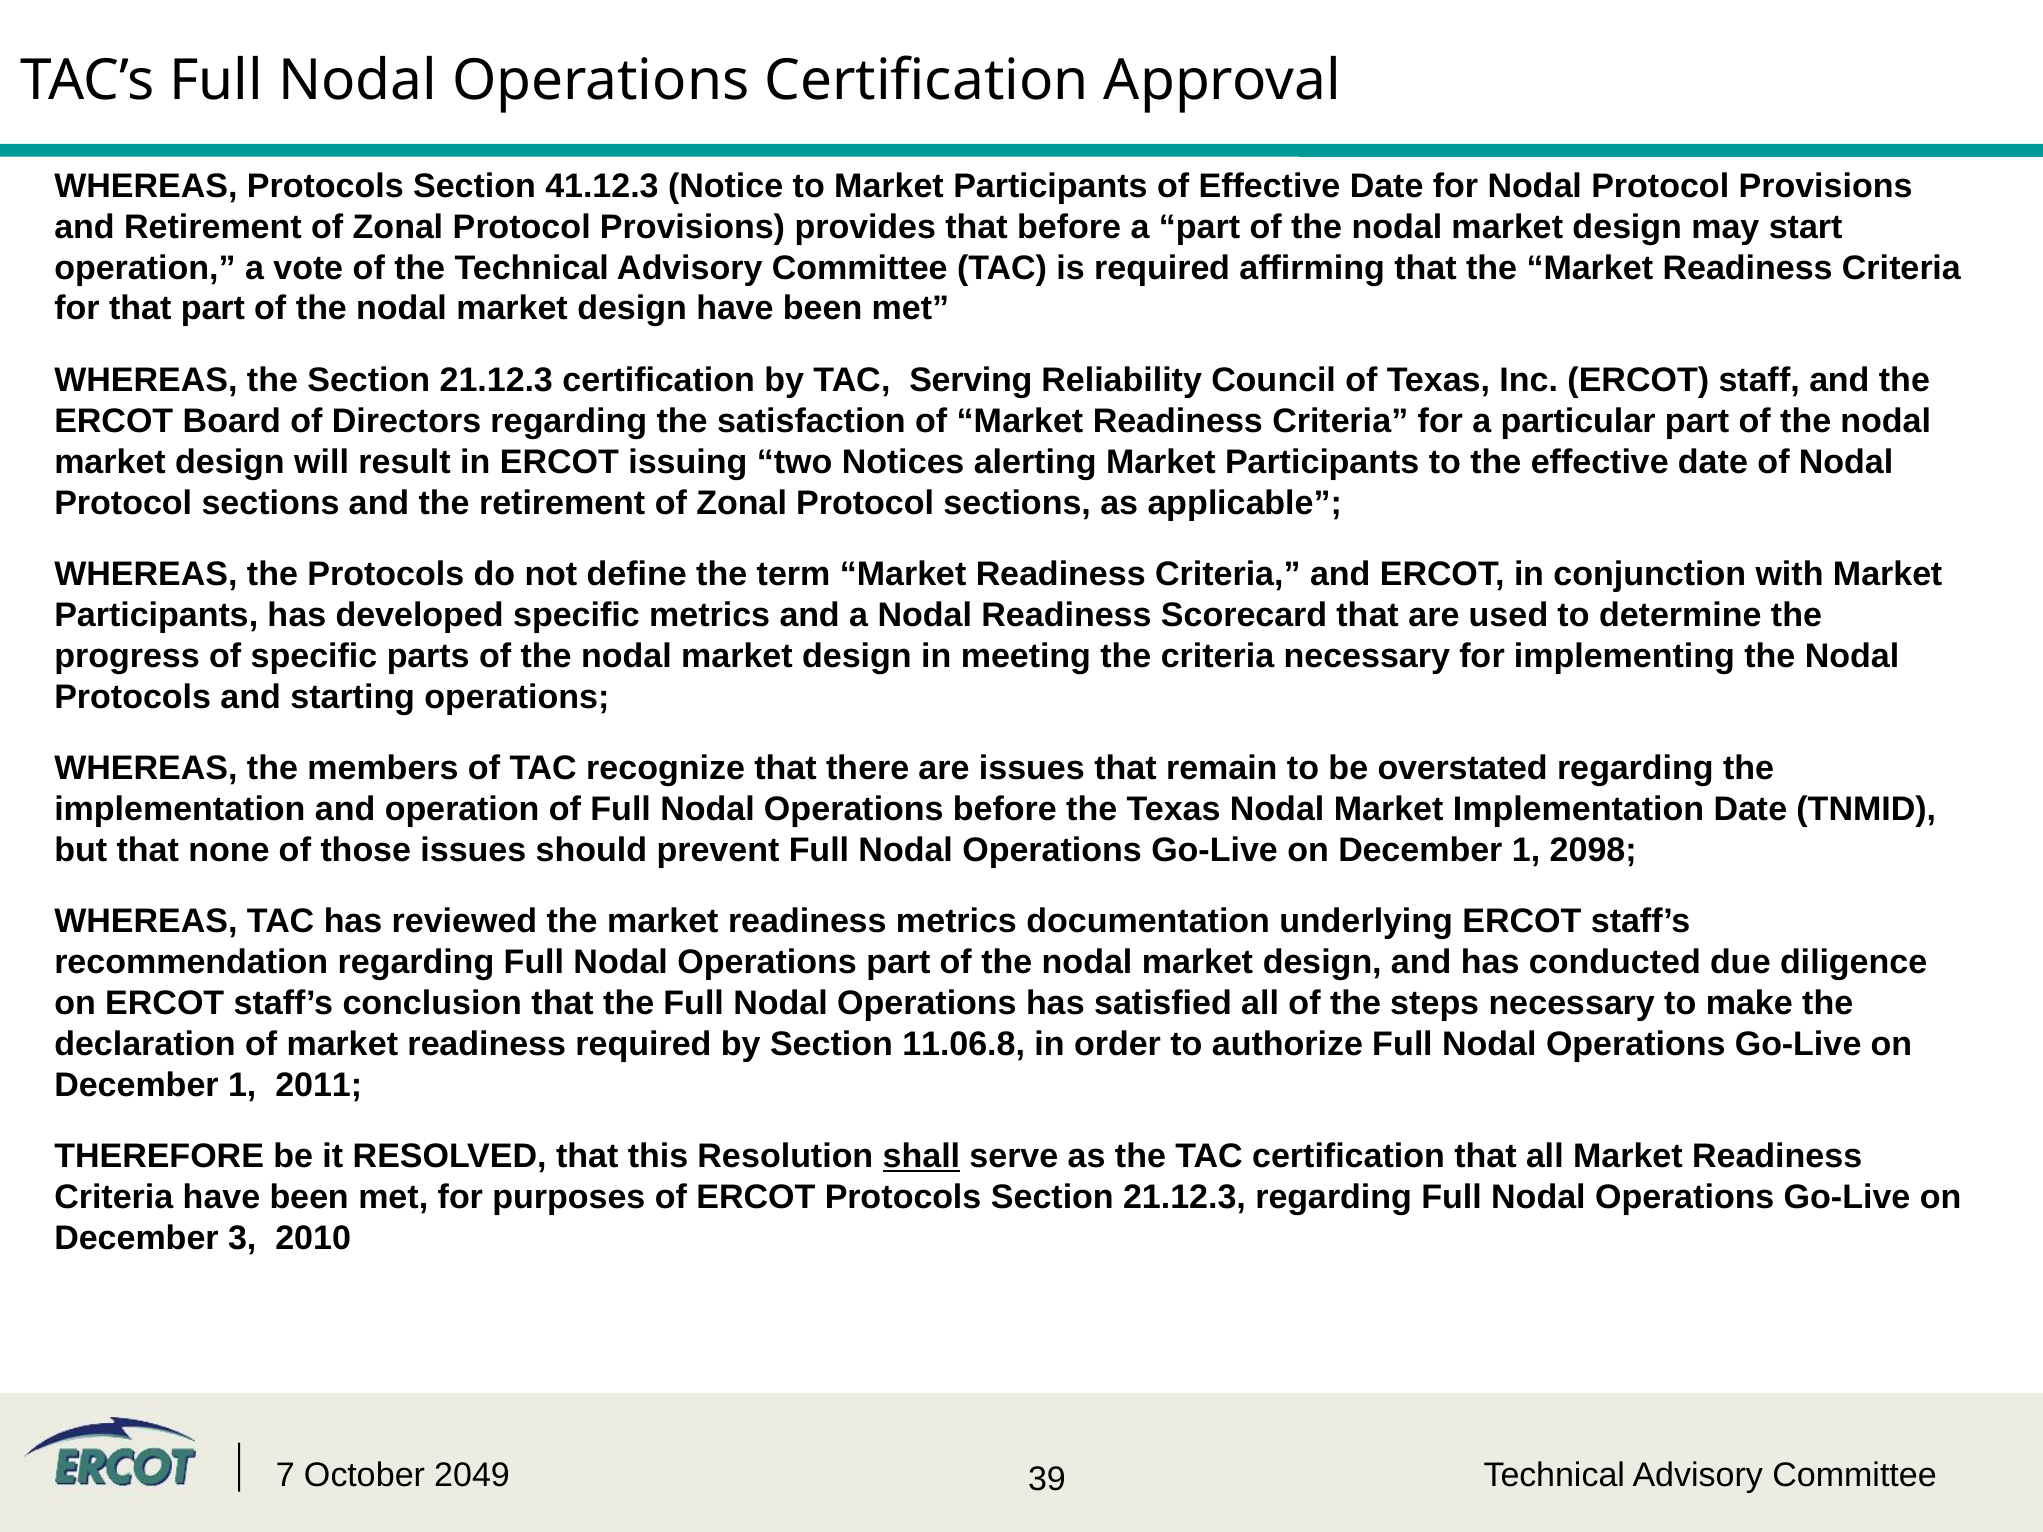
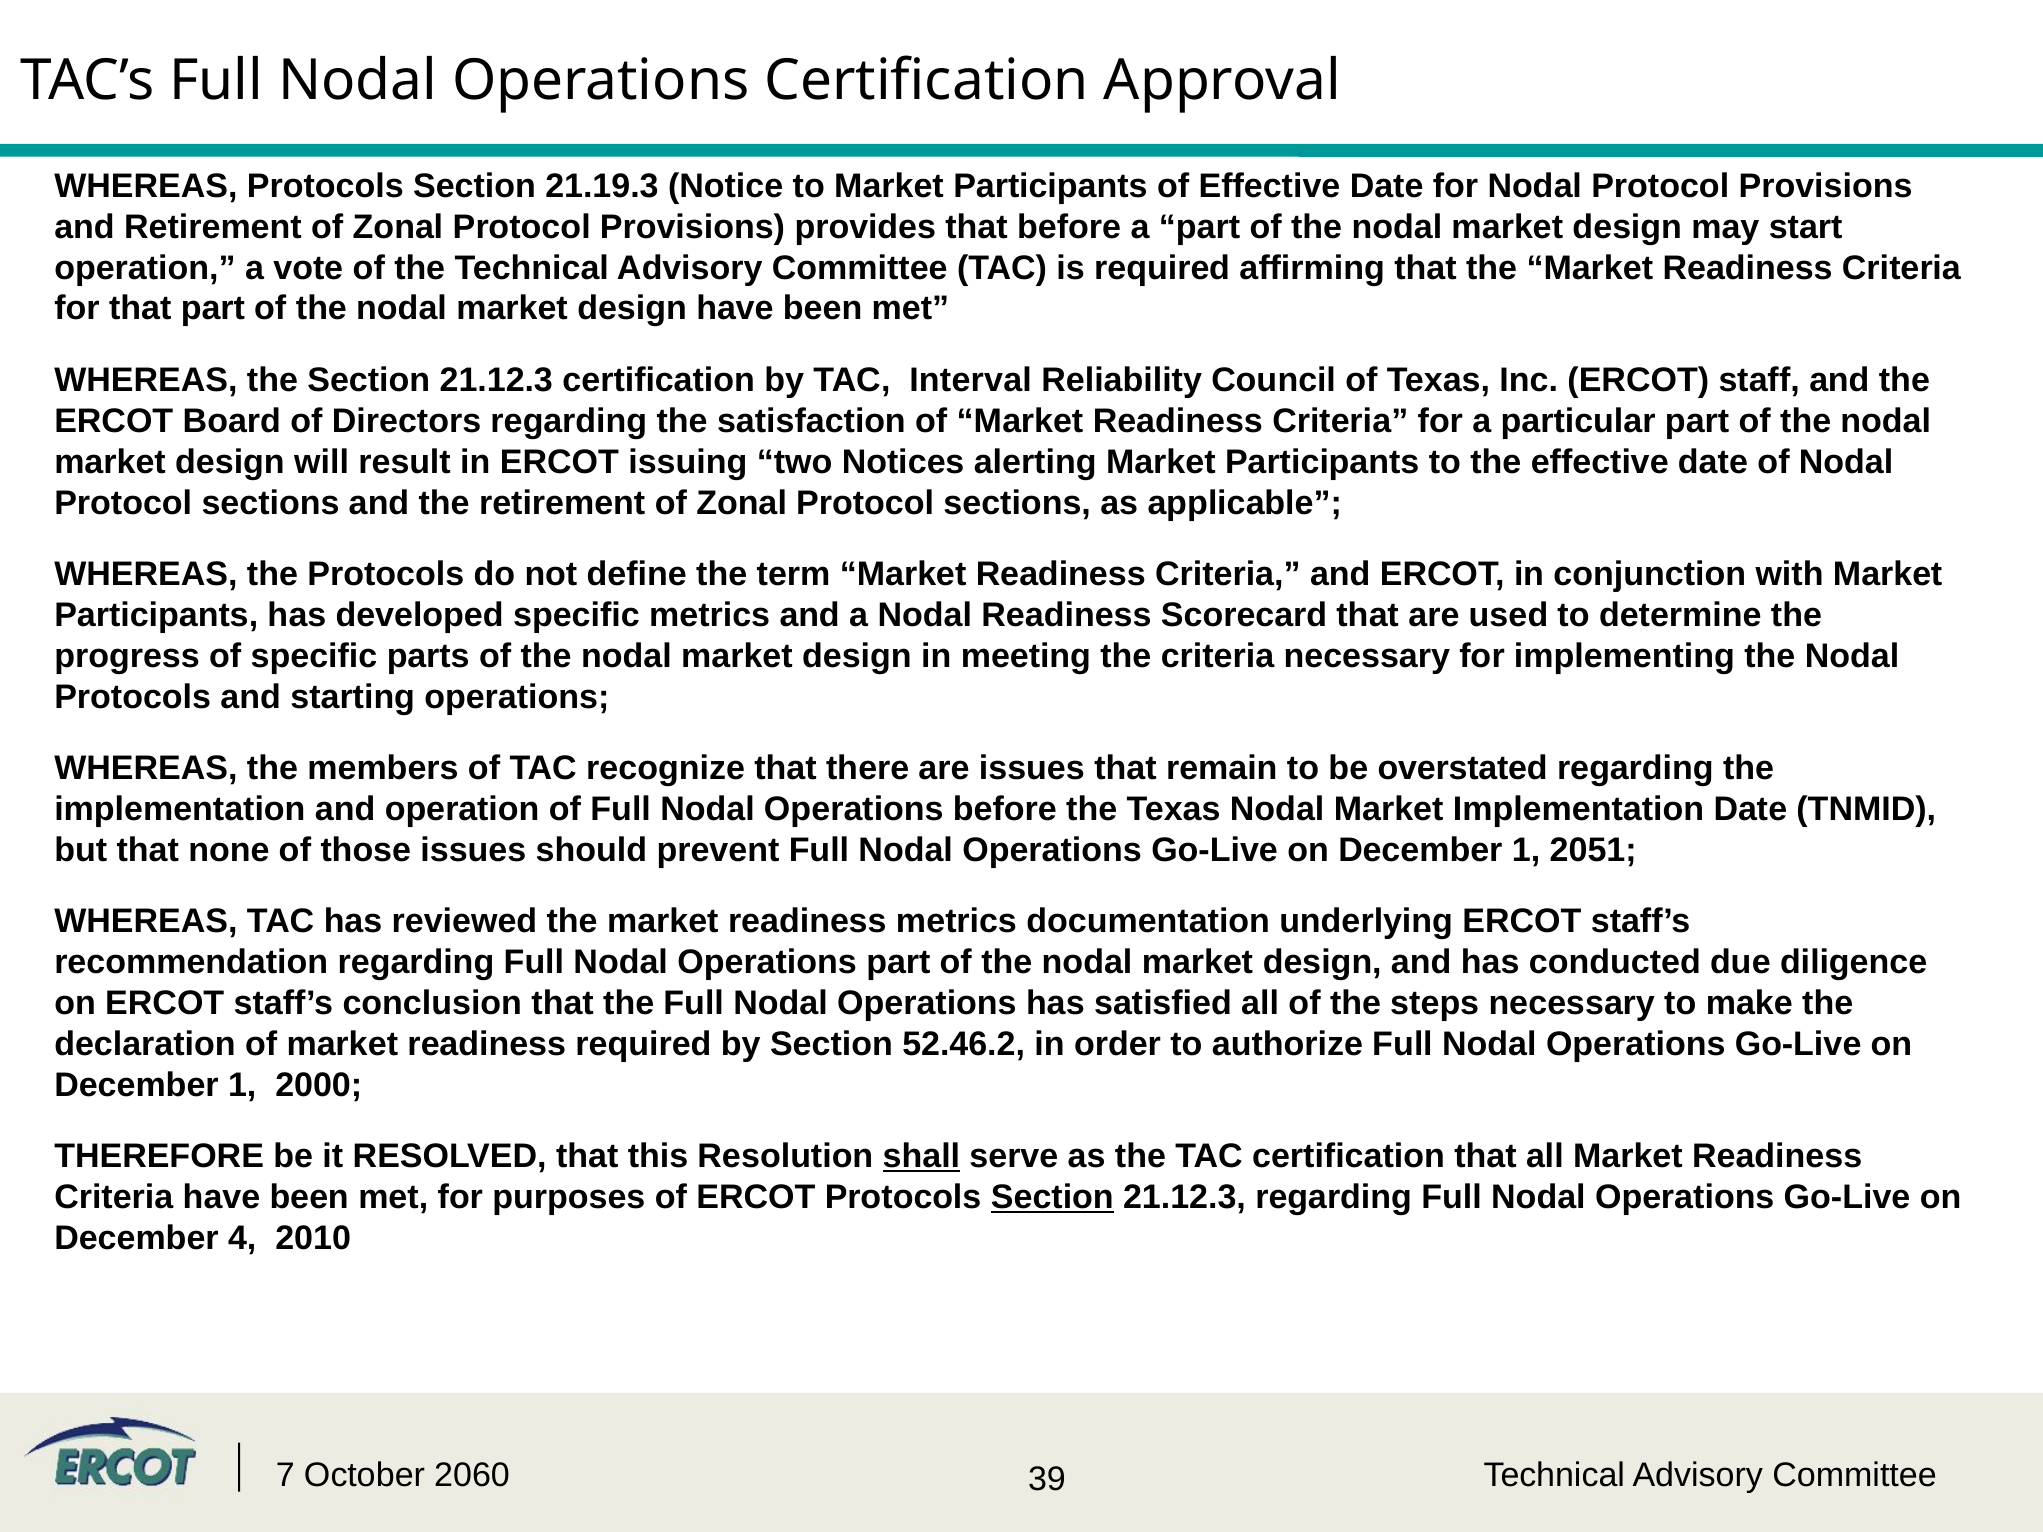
41.12.3: 41.12.3 -> 21.19.3 (602, 186)
Serving: Serving -> Interval (971, 380)
2098: 2098 -> 2051 (1593, 850)
11.06.8: 11.06.8 -> 52.46.2 (964, 1044)
2011: 2011 -> 2000 (319, 1085)
Section underline: none -> present (1052, 1198)
3: 3 -> 4 (242, 1238)
2049: 2049 -> 2060 (472, 1476)
